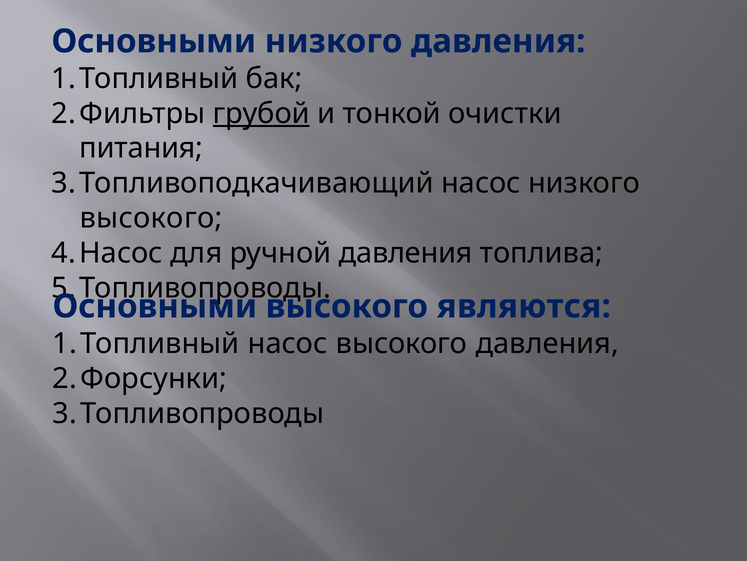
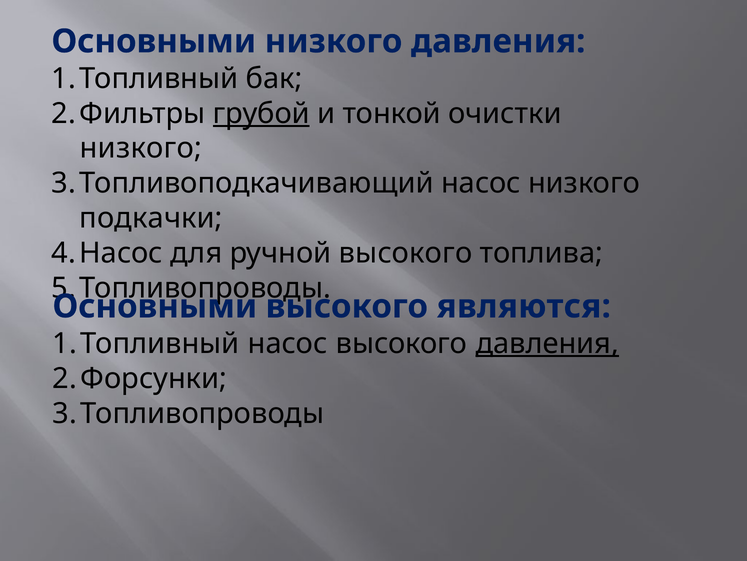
питания: питания -> низкого (141, 148)
высокого: высокого -> подкачки (151, 218)
ручной давления: давления -> высокого (406, 253)
давления underline: none -> present (547, 343)
